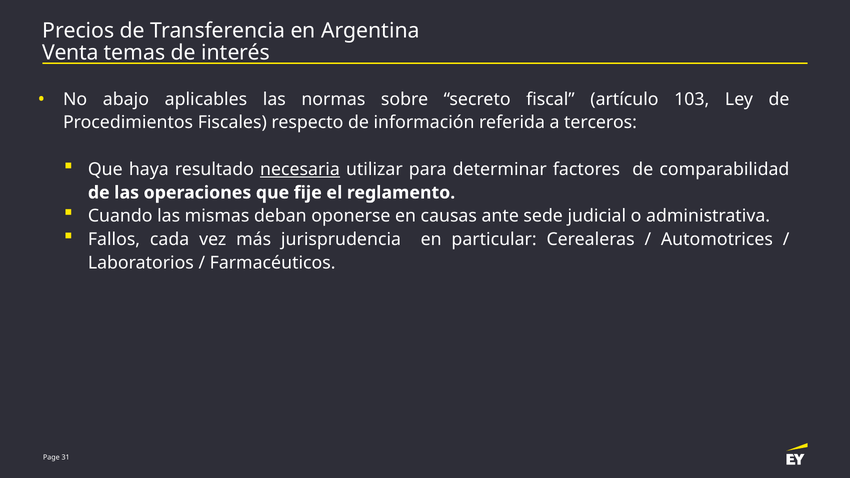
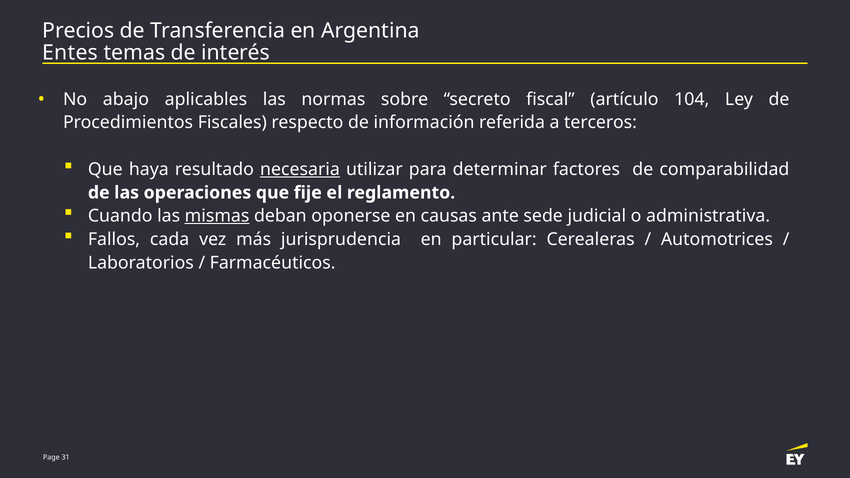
Venta: Venta -> Entes (70, 52)
103: 103 -> 104 (692, 99)
mismas underline: none -> present (217, 216)
